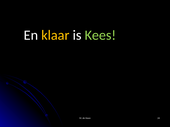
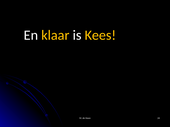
Kees colour: light green -> yellow (100, 35)
